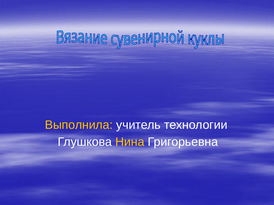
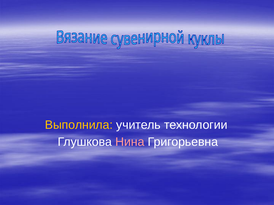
Нина colour: yellow -> pink (130, 142)
